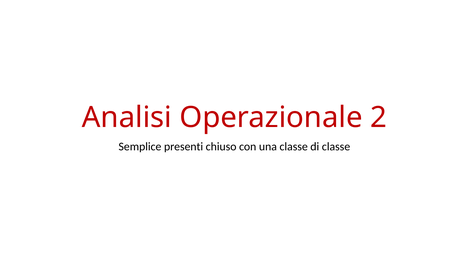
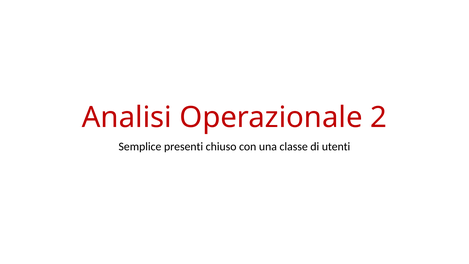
di classe: classe -> utenti (336, 147)
